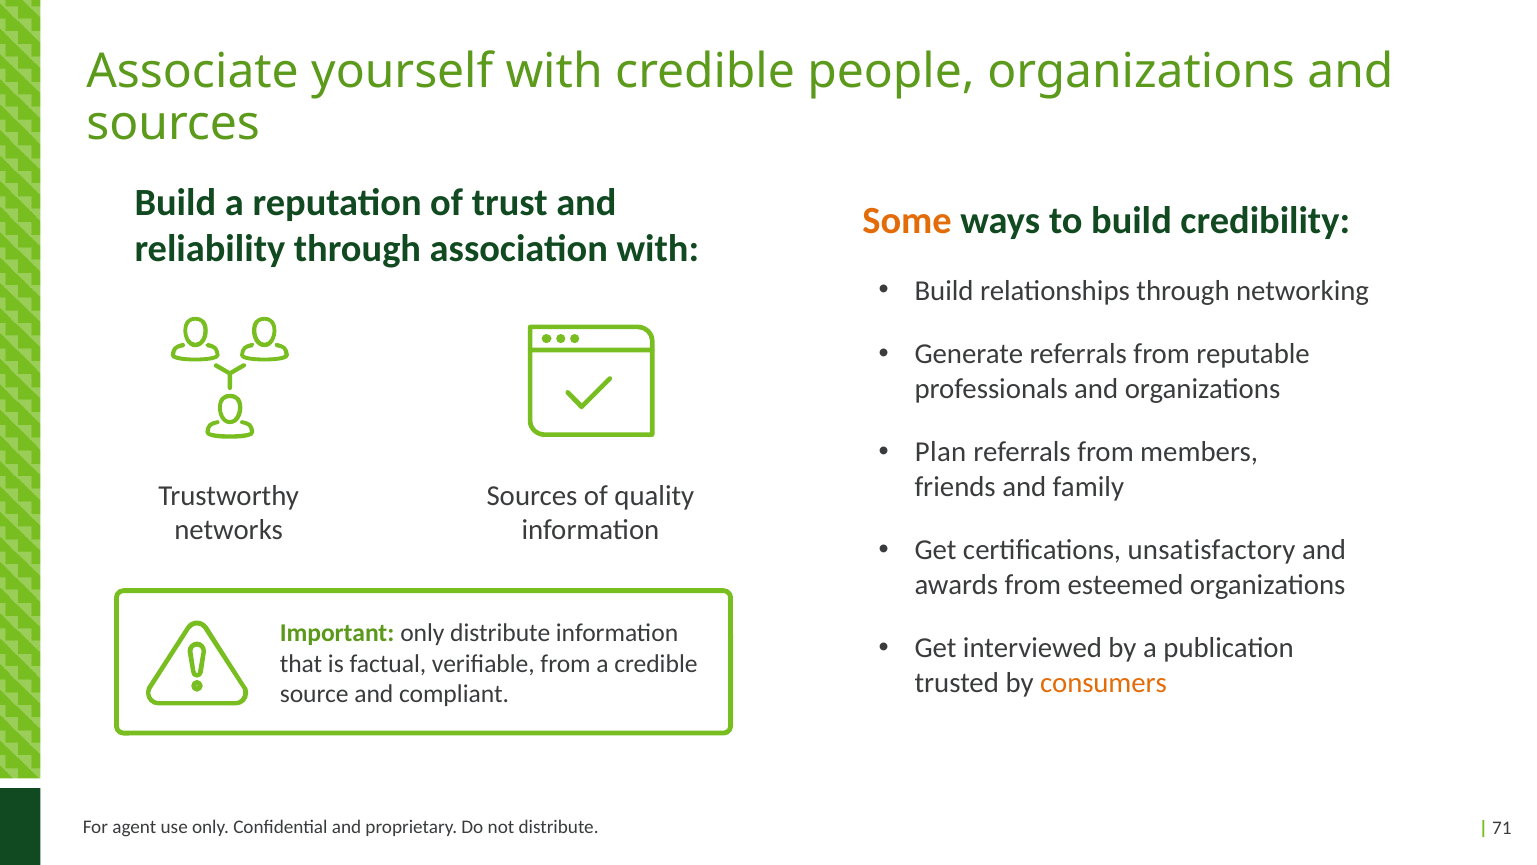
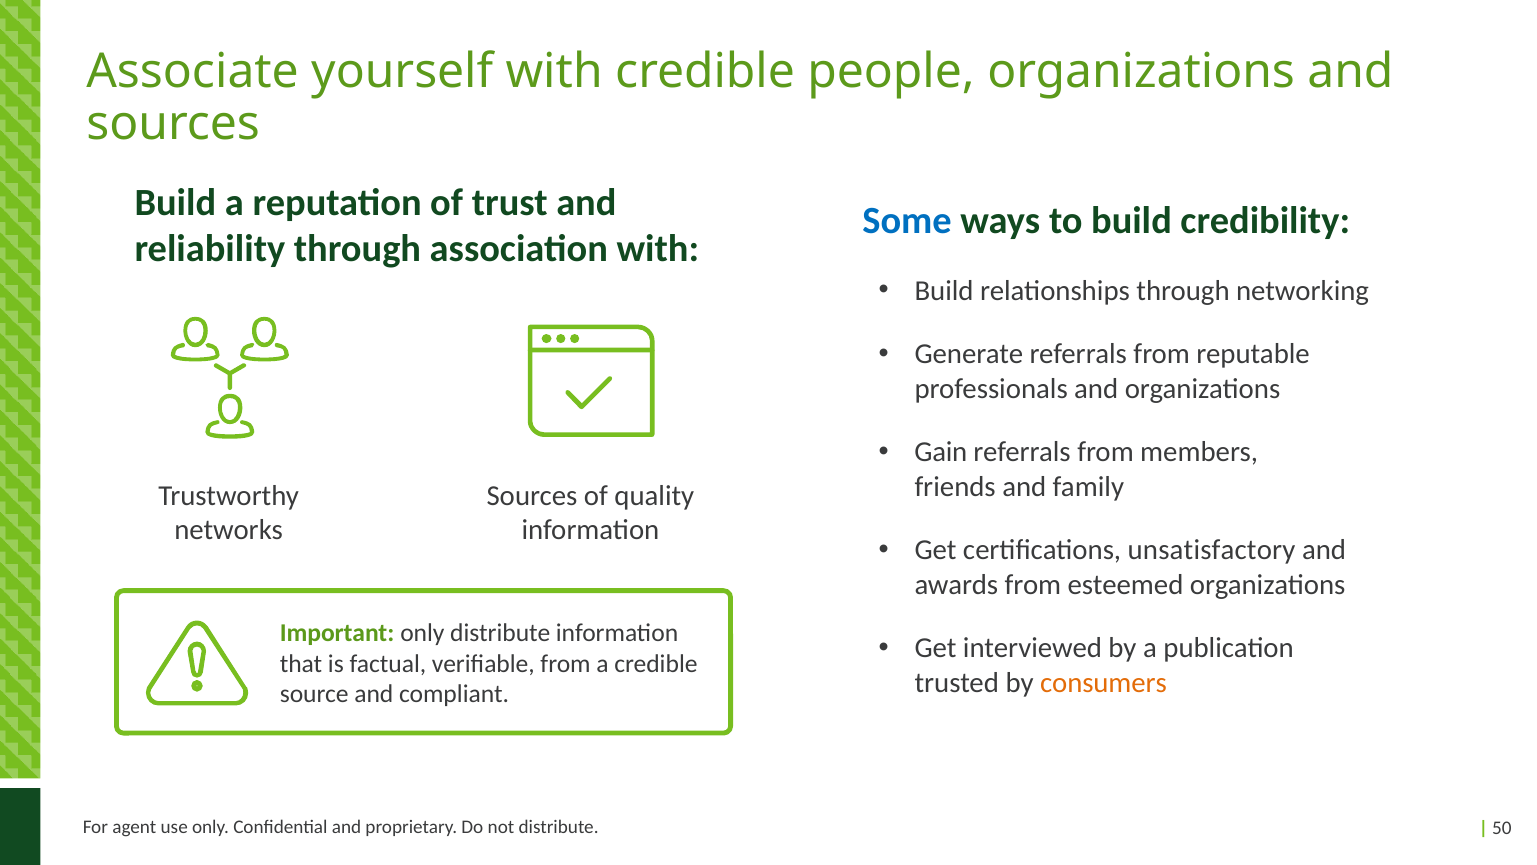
Some colour: orange -> blue (907, 221)
Plan: Plan -> Gain (941, 452)
71: 71 -> 50 (1502, 827)
